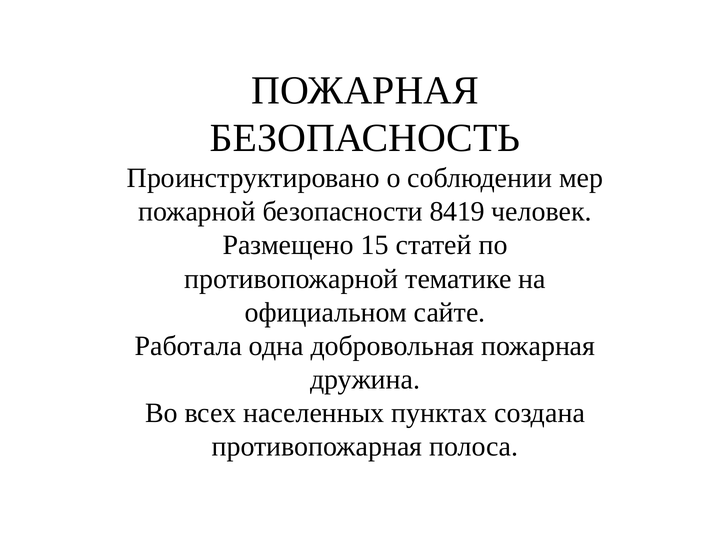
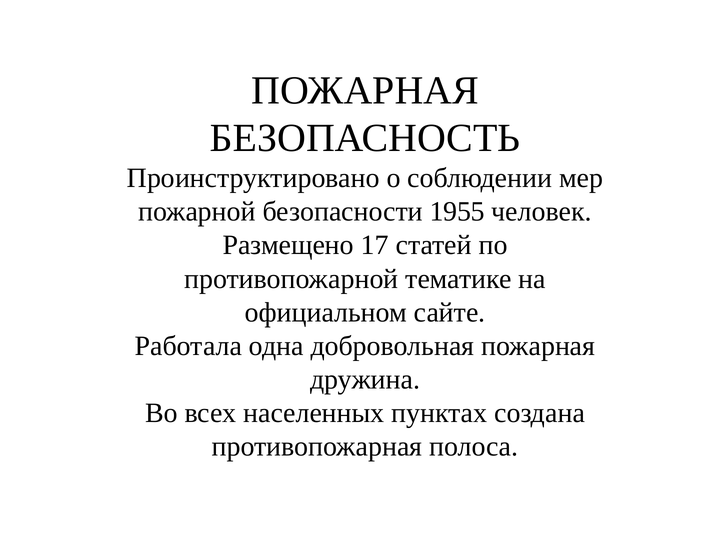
8419: 8419 -> 1955 (457, 212)
15: 15 -> 17 (375, 245)
